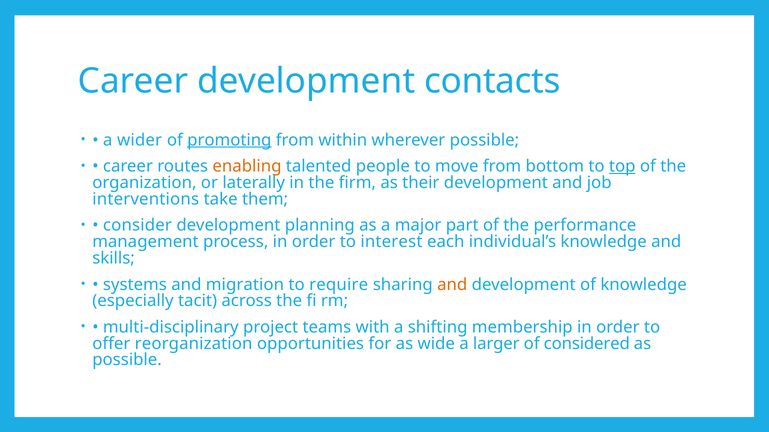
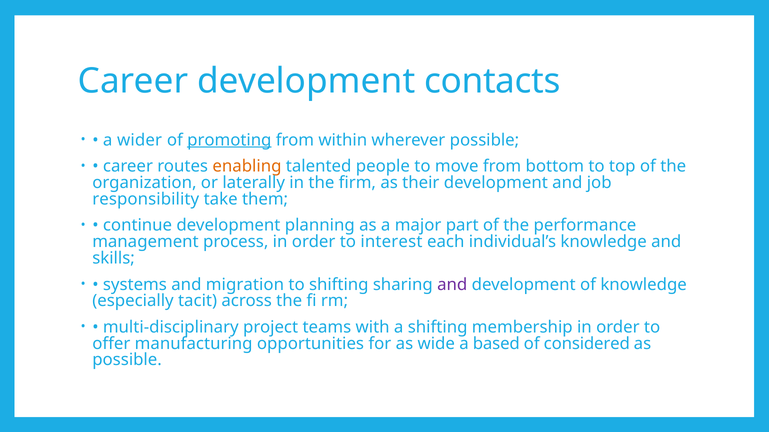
top underline: present -> none (622, 167)
interventions: interventions -> responsibility (146, 199)
consider: consider -> continue (138, 226)
to require: require -> shifting (339, 285)
and colour: orange -> purple (452, 285)
reorganization: reorganization -> manufacturing (194, 344)
larger: larger -> based (496, 344)
